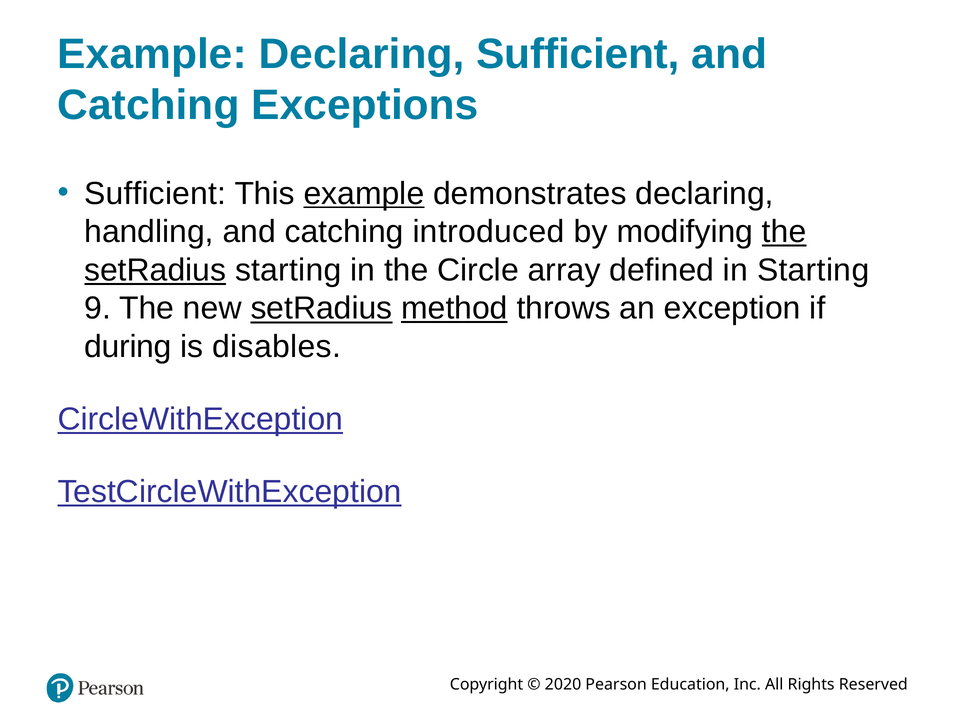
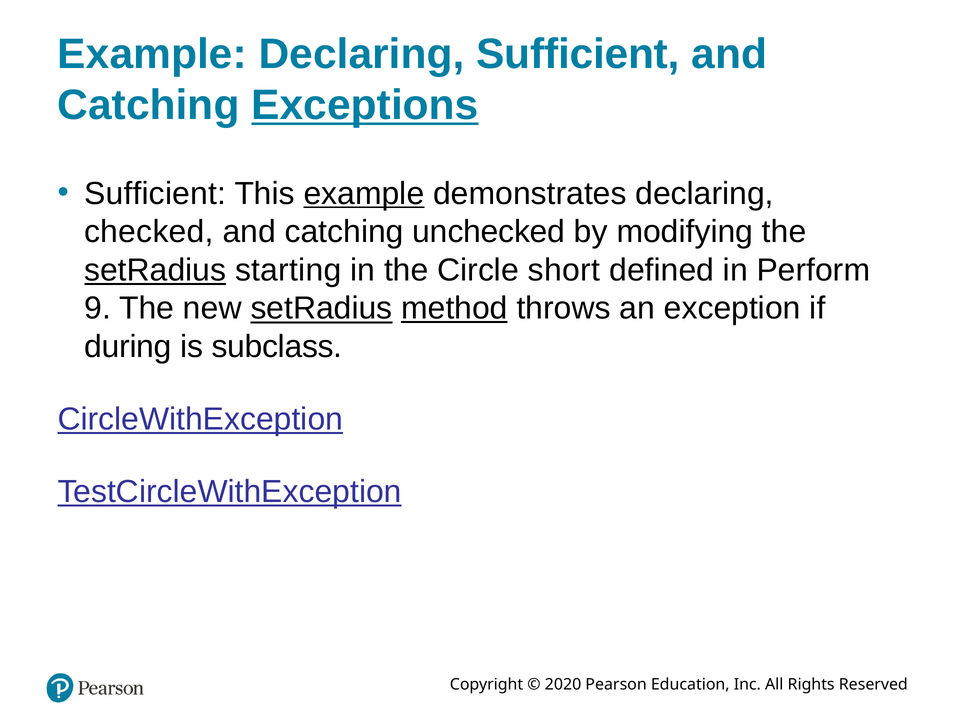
Exceptions underline: none -> present (365, 105)
handling: handling -> checked (149, 232)
introduced: introduced -> unchecked (489, 232)
the underline: present -> none (784, 232)
array: array -> short (564, 270)
in Starting: Starting -> Perform (813, 270)
disables: disables -> subclass (277, 347)
